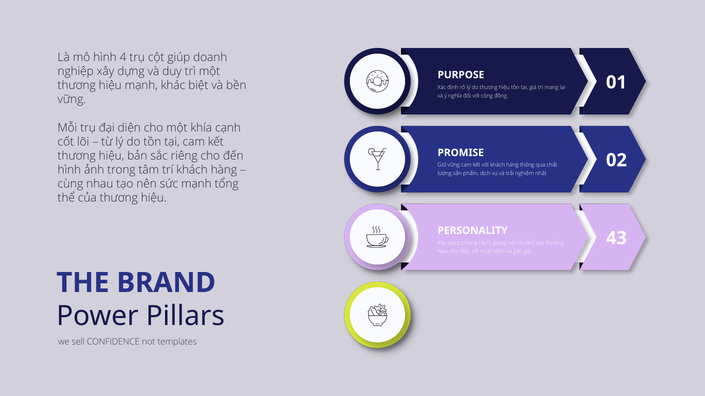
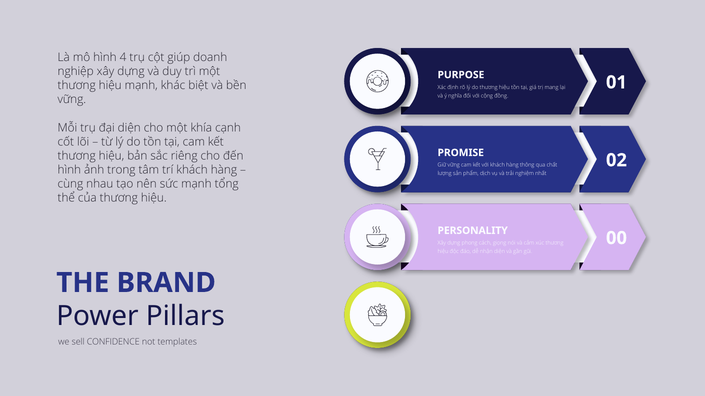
43: 43 -> 00 (616, 238)
